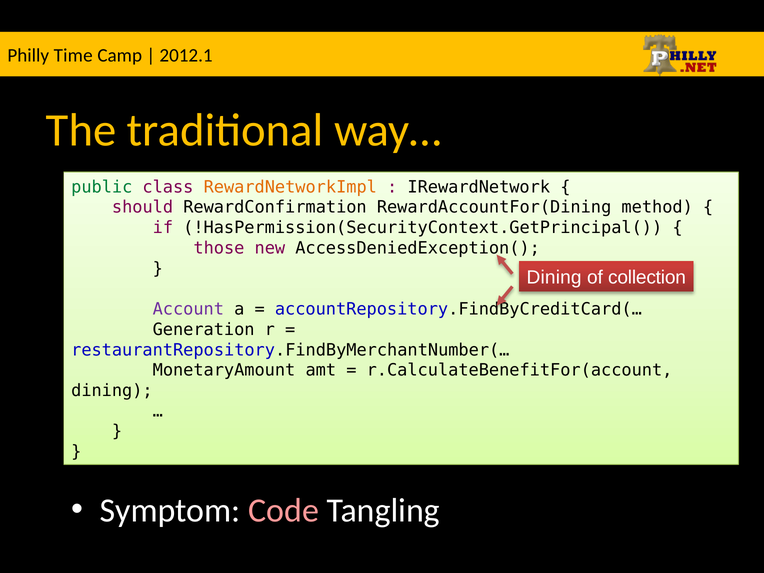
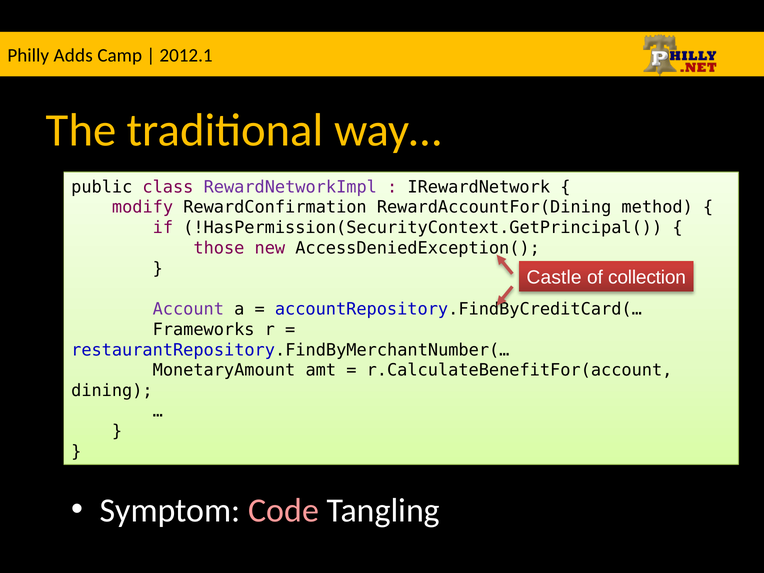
Time: Time -> Adds (73, 55)
public colour: green -> black (102, 187)
RewardNetworkImpl colour: orange -> purple (290, 187)
should: should -> modify (143, 207)
Dining: Dining -> Castle (554, 278)
Generation: Generation -> Frameworks (204, 330)
